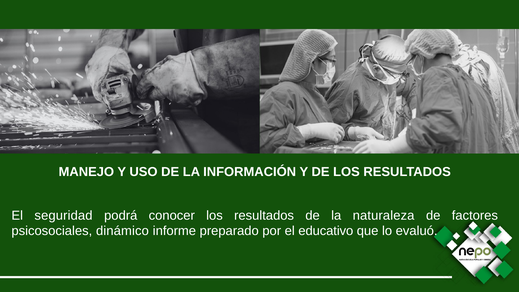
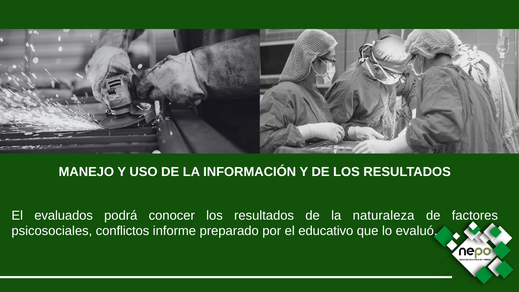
seguridad: seguridad -> evaluados (64, 215)
dinámico: dinámico -> conflictos (123, 231)
